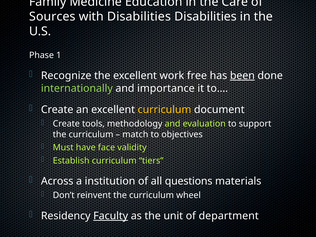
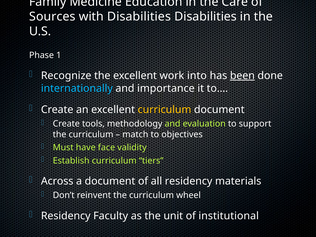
free: free -> into (197, 76)
internationally colour: light green -> light blue (77, 88)
a institution: institution -> document (110, 181)
all questions: questions -> residency (189, 181)
Faculty underline: present -> none (111, 216)
department: department -> institutional (229, 216)
